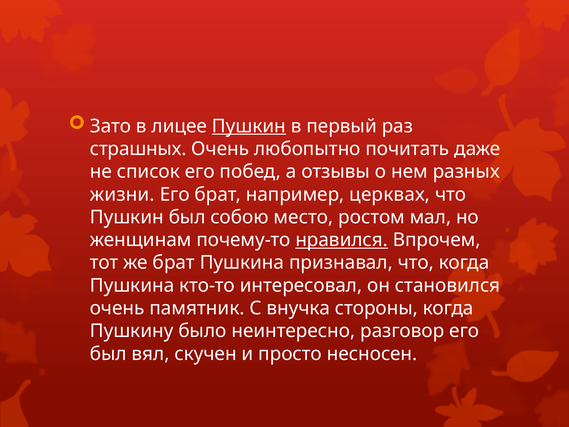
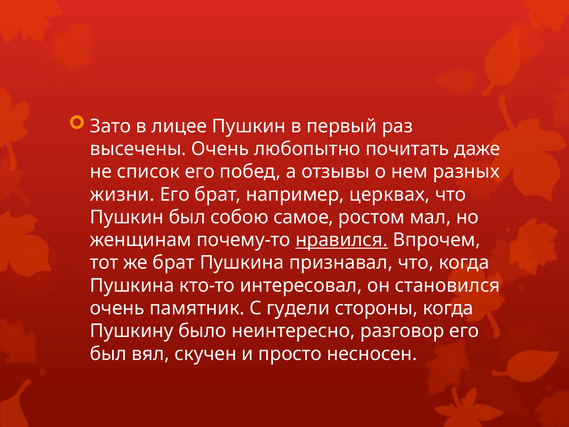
Пушкин underline: present -> none (249, 126)
страшных: страшных -> высечены (138, 149)
место: место -> самое (304, 217)
внучка: внучка -> гудели (298, 308)
